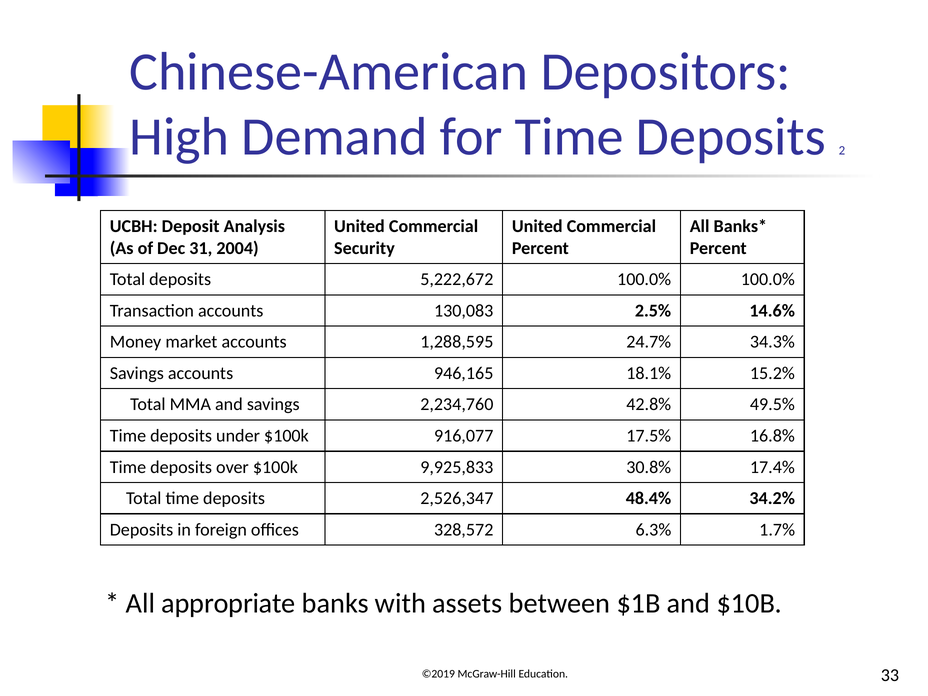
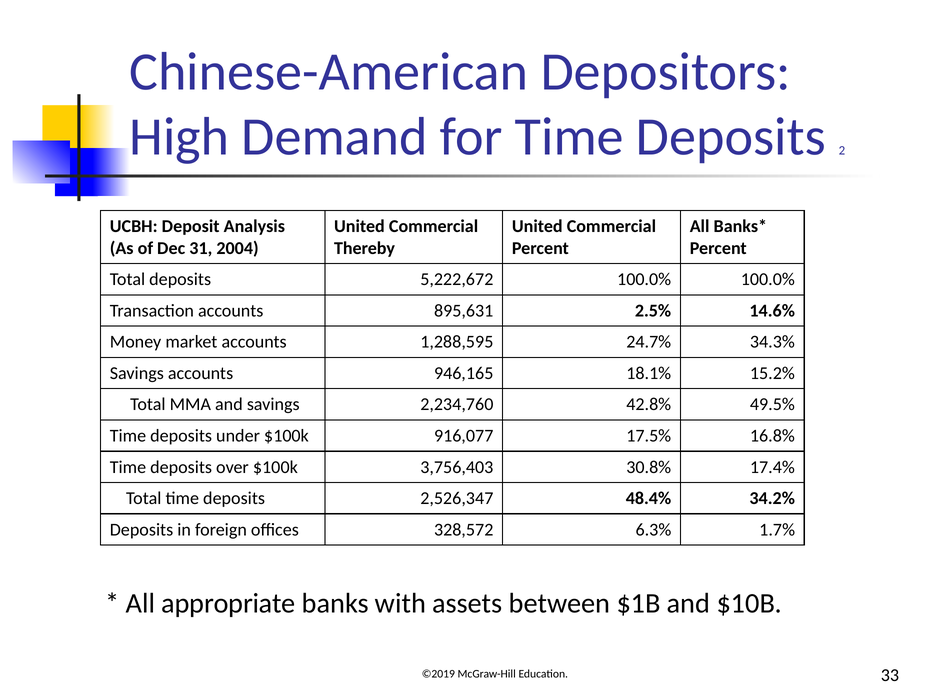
Security: Security -> Thereby (365, 248)
130,083: 130,083 -> 895,631 (464, 311)
9,925,833: 9,925,833 -> 3,756,403 (457, 467)
